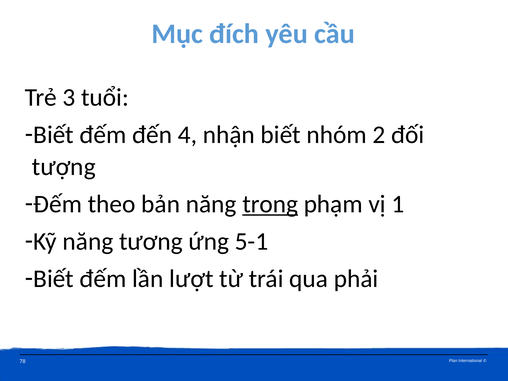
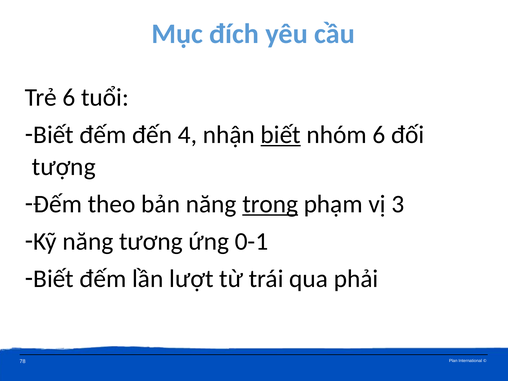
Trẻ 3: 3 -> 6 (69, 97)
biết underline: none -> present (281, 135)
nhóm 2: 2 -> 6 (379, 135)
1: 1 -> 3 (398, 204)
5-1: 5-1 -> 0-1 (252, 241)
